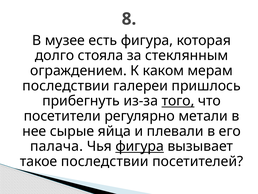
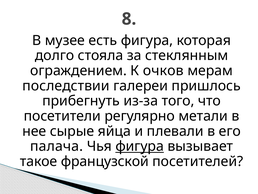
каком: каком -> очков (163, 71)
того underline: present -> none (178, 101)
такое последствии: последствии -> французской (105, 161)
